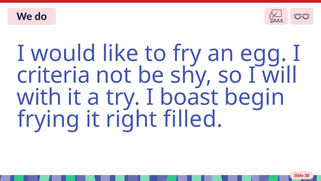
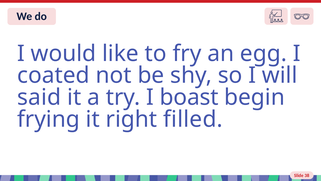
criteria: criteria -> coated (53, 75)
with: with -> said (39, 97)
